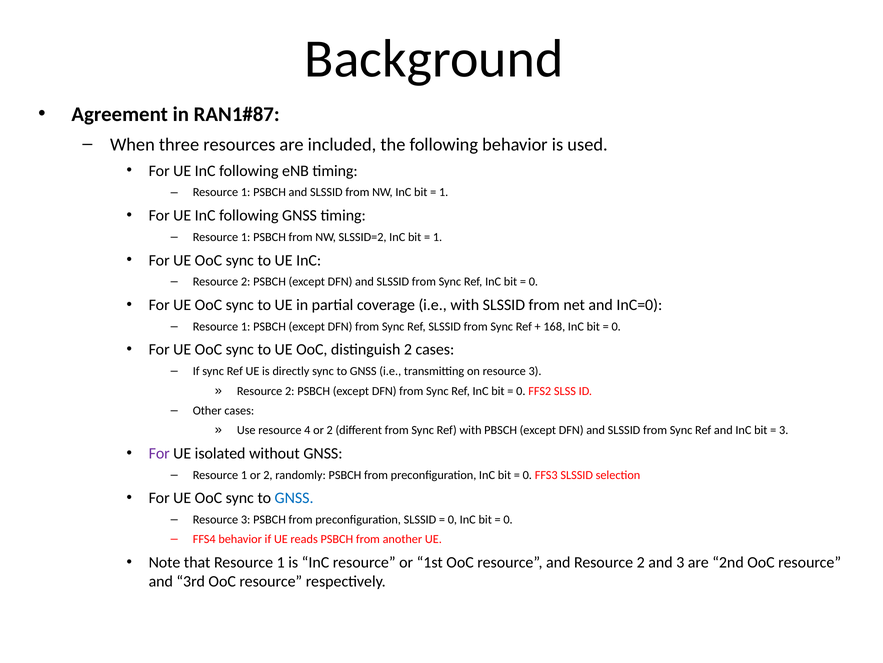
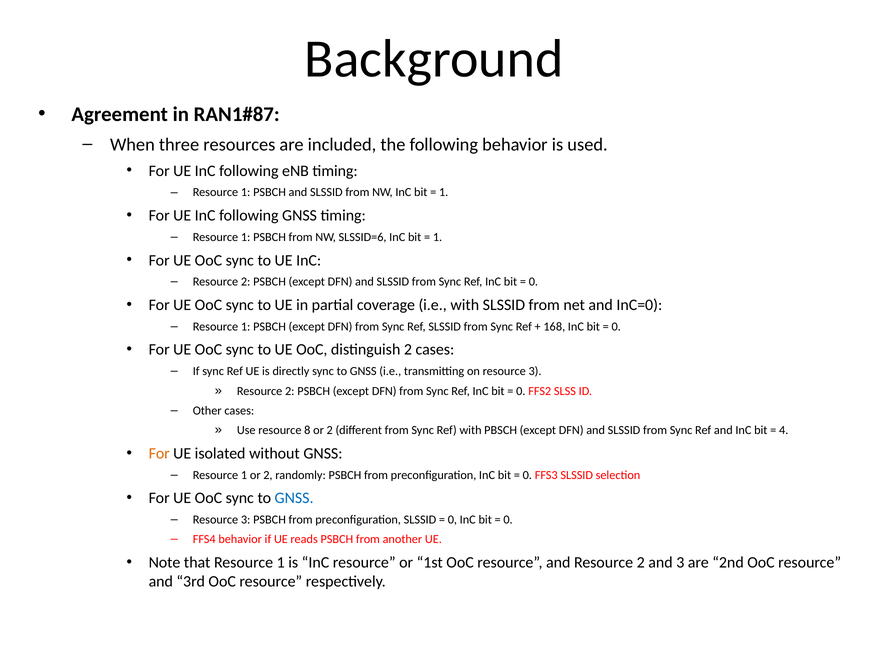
SLSSID=2: SLSSID=2 -> SLSSID=6 (363, 237)
4: 4 -> 8 (307, 430)
3: 3 -> 4 (784, 430)
For colour: purple -> orange (159, 453)
